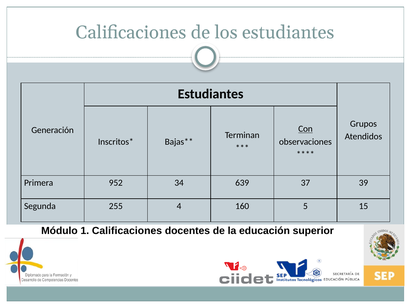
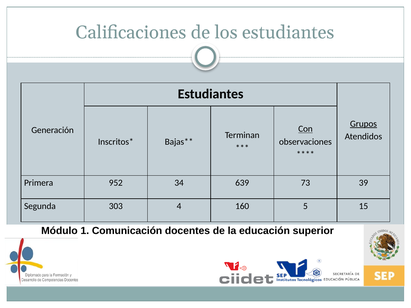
Grupos underline: none -> present (363, 124)
37: 37 -> 73 (305, 183)
255: 255 -> 303 (116, 206)
1 Calificaciones: Calificaciones -> Comunicación (127, 231)
